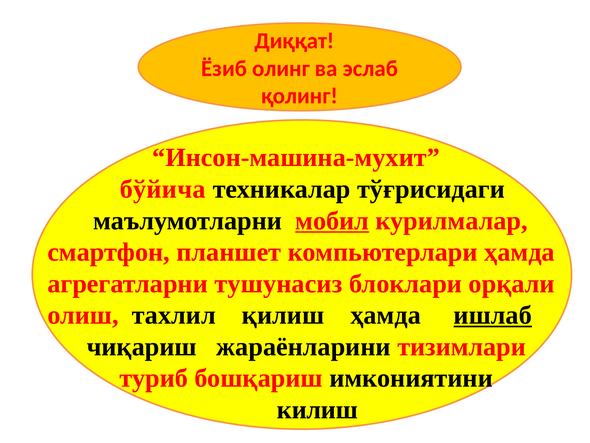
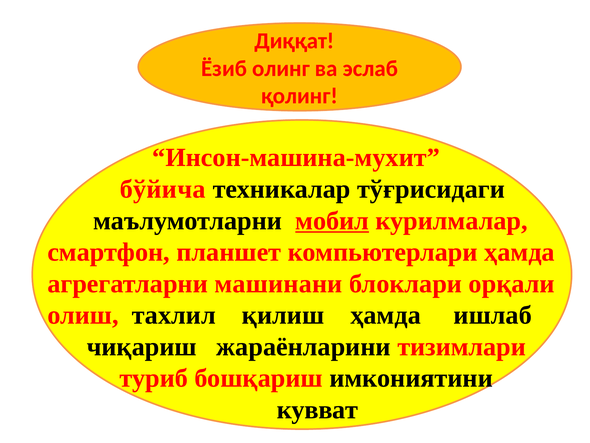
тушунасиз: тушунасиз -> машинани (278, 283)
ишлаб underline: present -> none (493, 315)
килиш: килиш -> кувват (317, 409)
